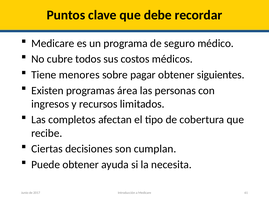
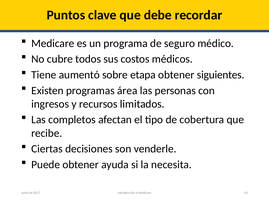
menores: menores -> aumentó (79, 75)
pagar: pagar -> etapa (143, 75)
cumplan: cumplan -> venderle (155, 149)
